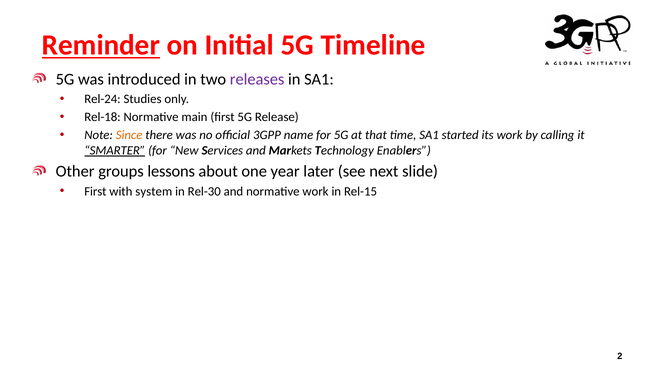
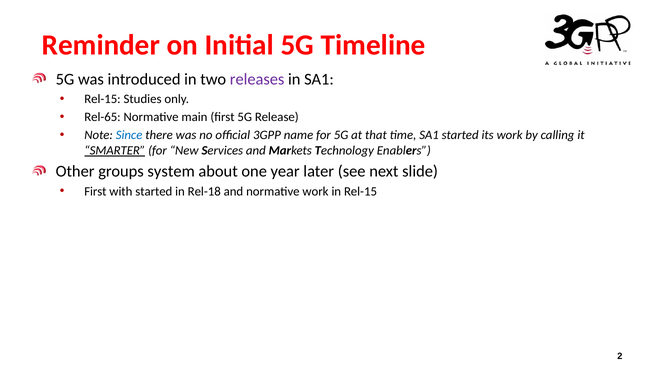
Reminder underline: present -> none (101, 45)
Rel-24: Rel-24 -> Rel-15 (102, 99)
Rel-18: Rel-18 -> Rel-65 (102, 117)
Since colour: orange -> blue (129, 135)
lessons: lessons -> system (171, 172)
with system: system -> started (154, 191)
Rel-30: Rel-30 -> Rel-18 (204, 191)
